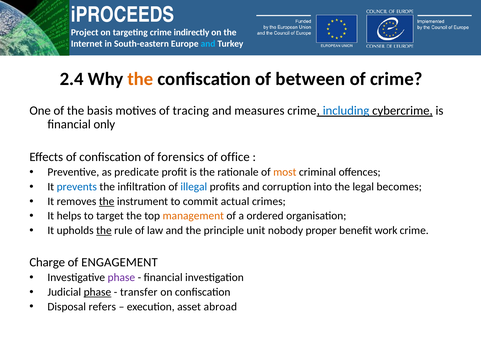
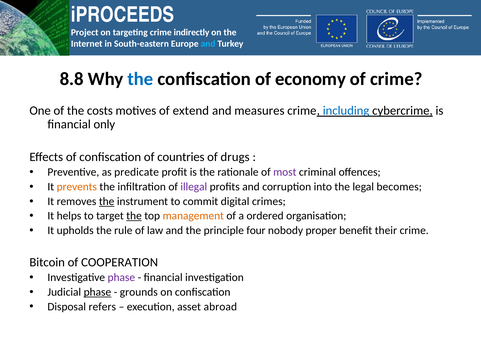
2.4: 2.4 -> 8.8 (72, 79)
the colour: orange -> blue (140, 79)
between: between -> economy (311, 79)
basis: basis -> costs (100, 111)
tracing: tracing -> extend (191, 111)
forensics: forensics -> countries (181, 157)
office: office -> drugs (235, 157)
most colour: orange -> purple (285, 172)
prevents colour: blue -> orange (77, 187)
illegal colour: blue -> purple (194, 187)
actual: actual -> digital (235, 201)
the underline: none -> present (134, 216)
the underline: present -> none (104, 230)
unit: unit -> four (256, 230)
work: work -> their (386, 230)
Charge: Charge -> Bitcoin (47, 262)
ENGAGEMENT: ENGAGEMENT -> COOPERATION (120, 262)
transfer: transfer -> grounds (139, 292)
